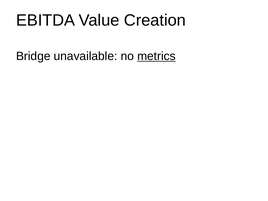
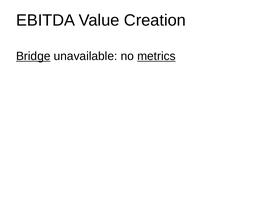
Bridge underline: none -> present (33, 56)
